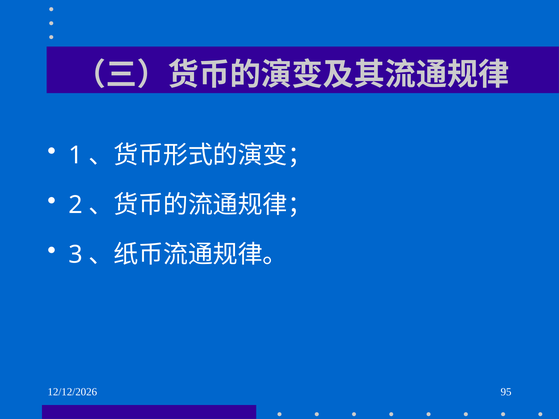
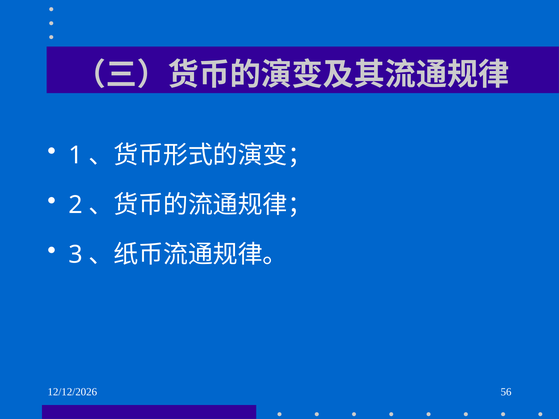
95: 95 -> 56 (506, 392)
